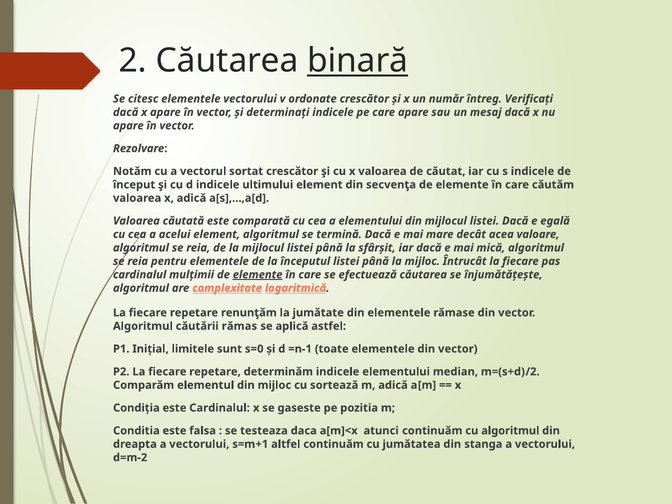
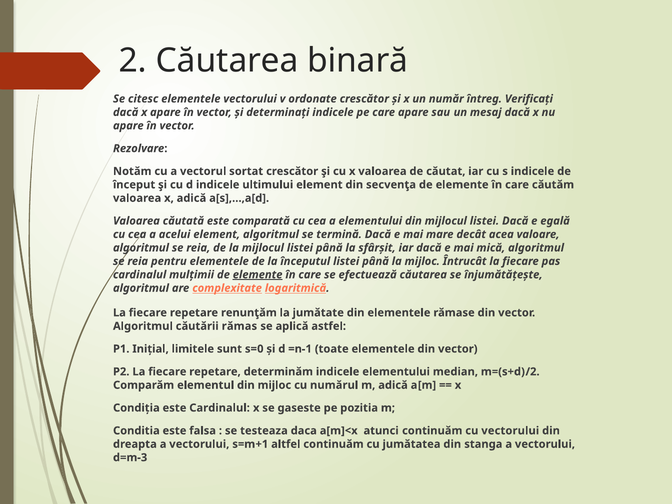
binară underline: present -> none (358, 61)
sortează: sortează -> numărul (334, 385)
cu algoritmul: algoritmul -> vectorului (510, 431)
d=m-2: d=m-2 -> d=m-3 (130, 458)
